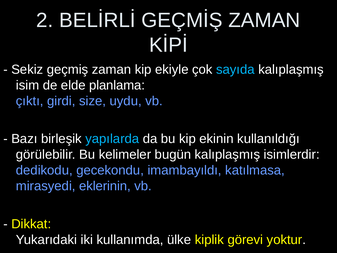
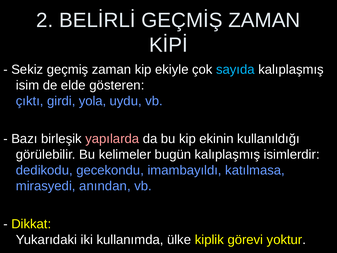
planlama: planlama -> gösteren (117, 85)
size: size -> yola (93, 101)
yapılarda colour: light blue -> pink (112, 139)
eklerinin: eklerinin -> anından (105, 186)
